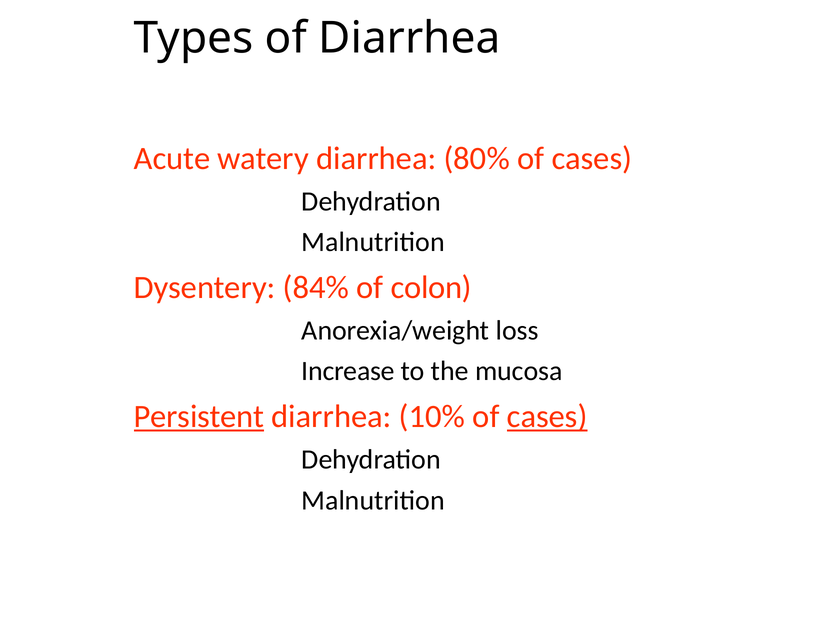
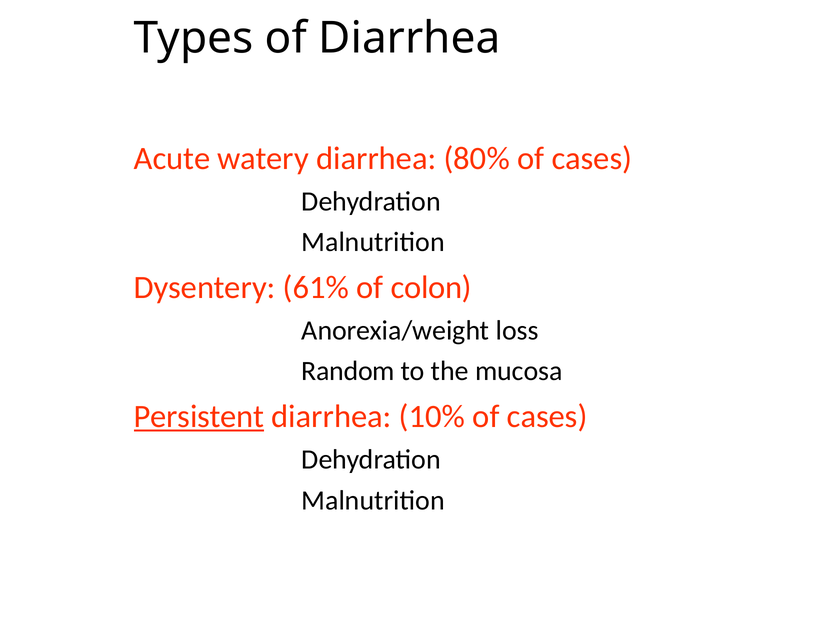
84%: 84% -> 61% (316, 288)
Increase: Increase -> Random (348, 372)
cases underline: present -> none (547, 417)
